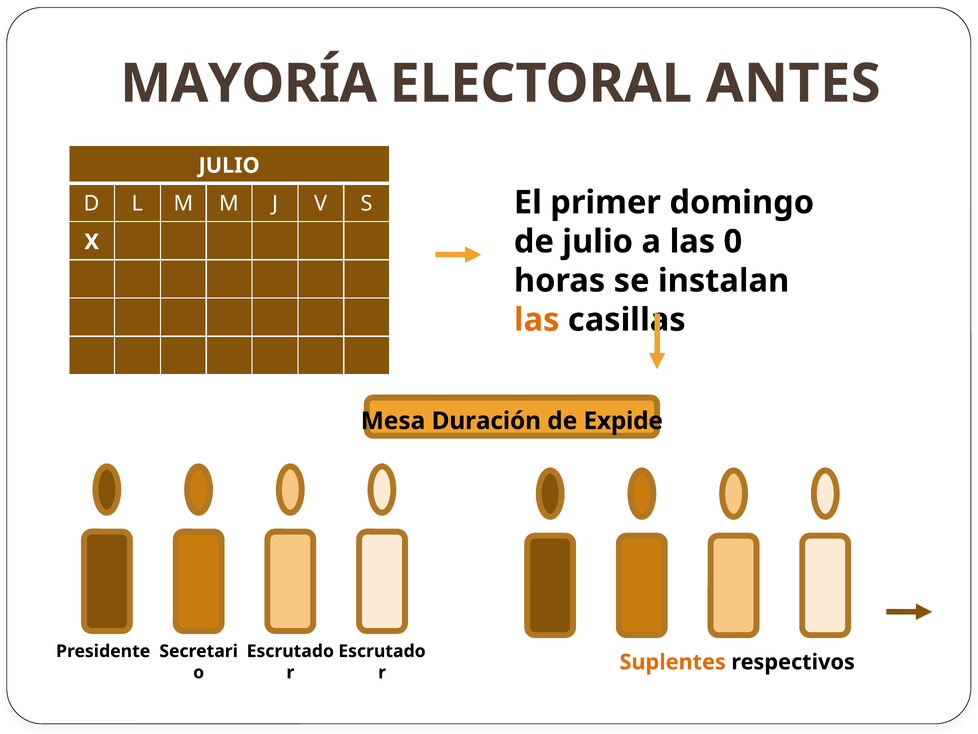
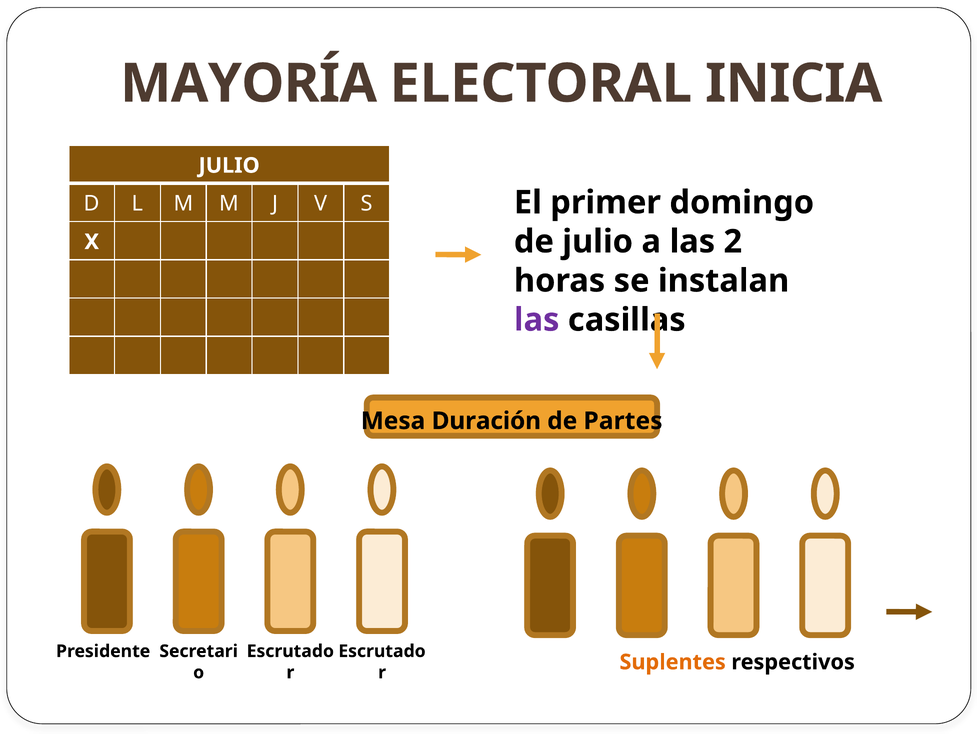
ANTES: ANTES -> INICIA (794, 84)
0: 0 -> 2 (733, 241)
las colour: orange -> purple (537, 320)
Expide: Expide -> Partes (623, 421)
